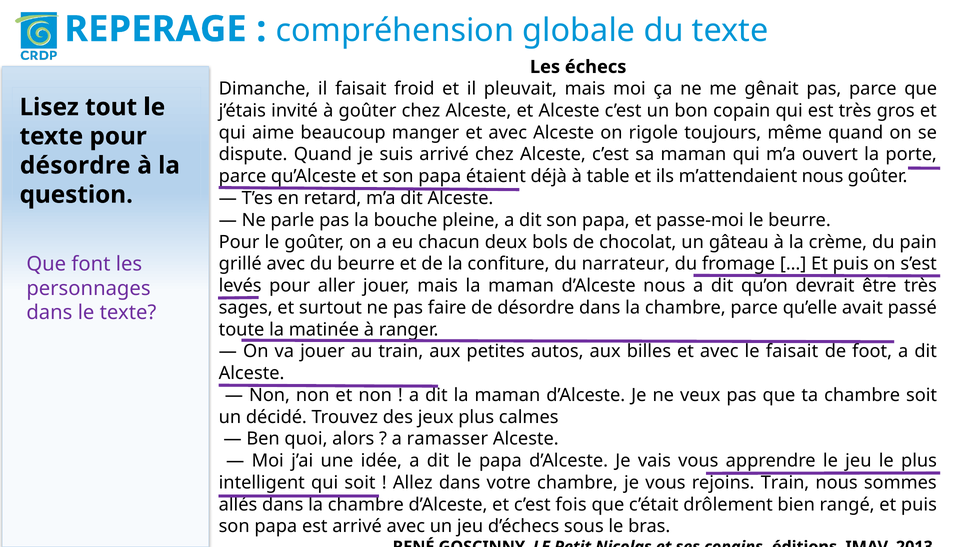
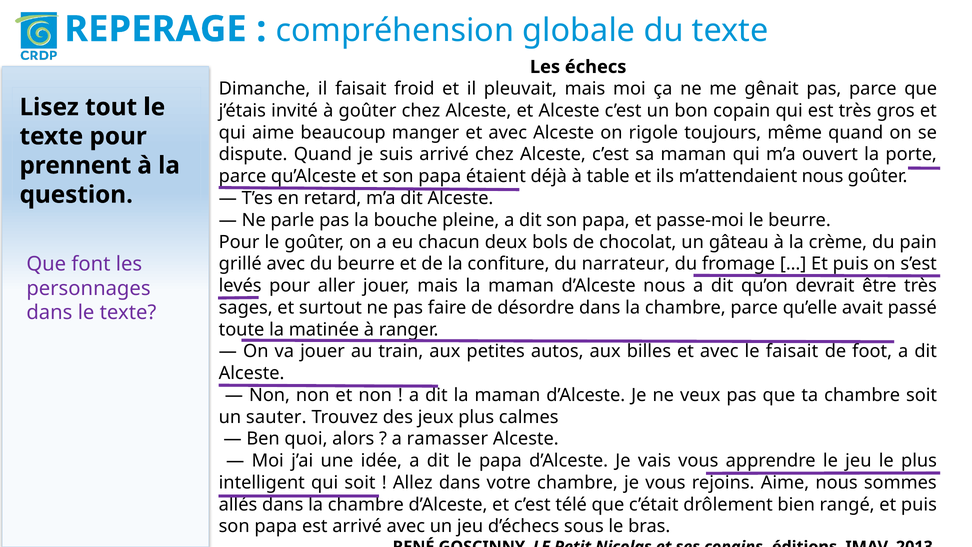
désordre: désordre -> prennent (75, 165)
décidé: décidé -> sauter (276, 417)
rejoins Train: Train -> Aime (785, 482)
fois: fois -> télé (571, 504)
